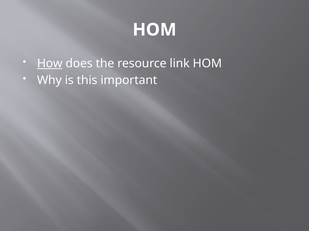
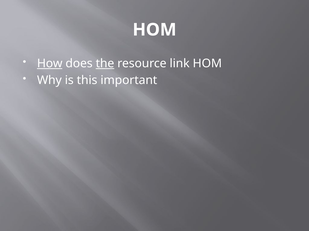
the underline: none -> present (105, 64)
